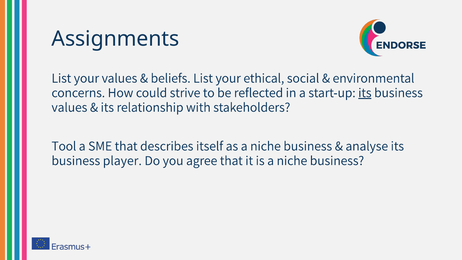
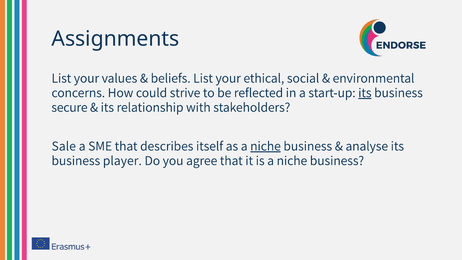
values: values -> secure (69, 107)
Tool: Tool -> Sale (64, 146)
niche underline: none -> present (265, 146)
